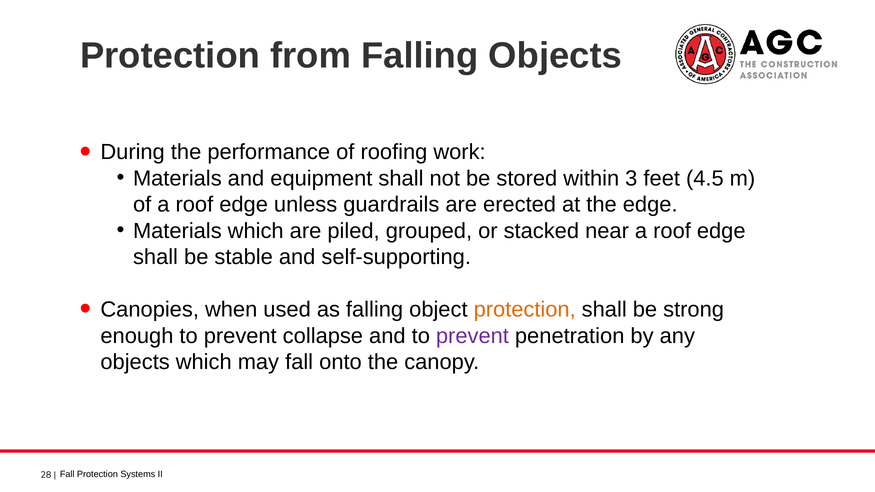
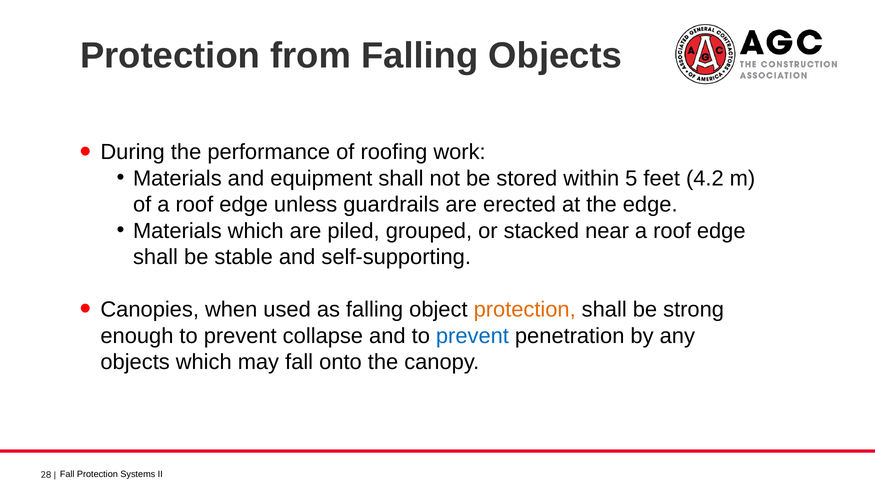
3: 3 -> 5 (631, 178)
4.5: 4.5 -> 4.2 (705, 178)
prevent colour: purple -> blue (472, 336)
